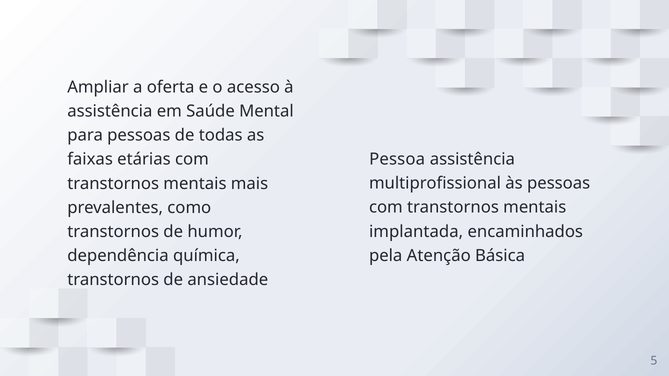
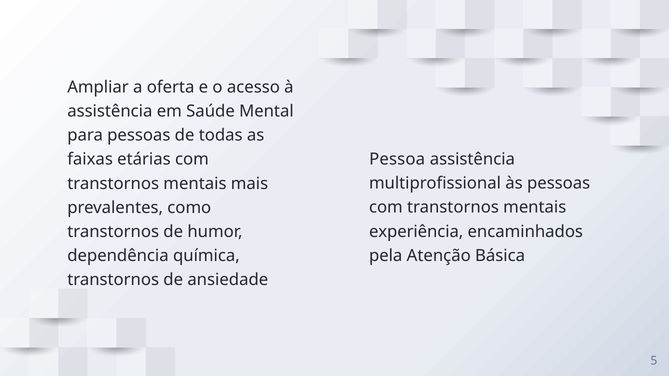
implantada: implantada -> experiência (416, 232)
